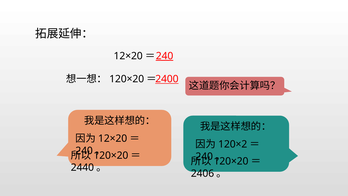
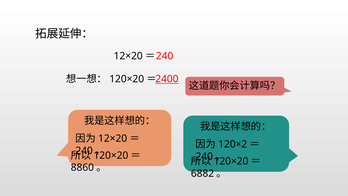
240 underline: present -> none (165, 56)
2440: 2440 -> 8860 (82, 167)
2406: 2406 -> 6882 (202, 173)
